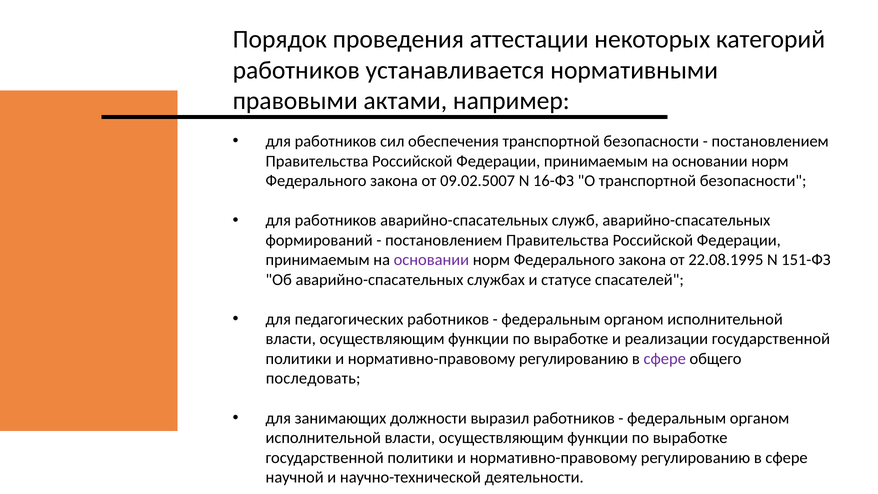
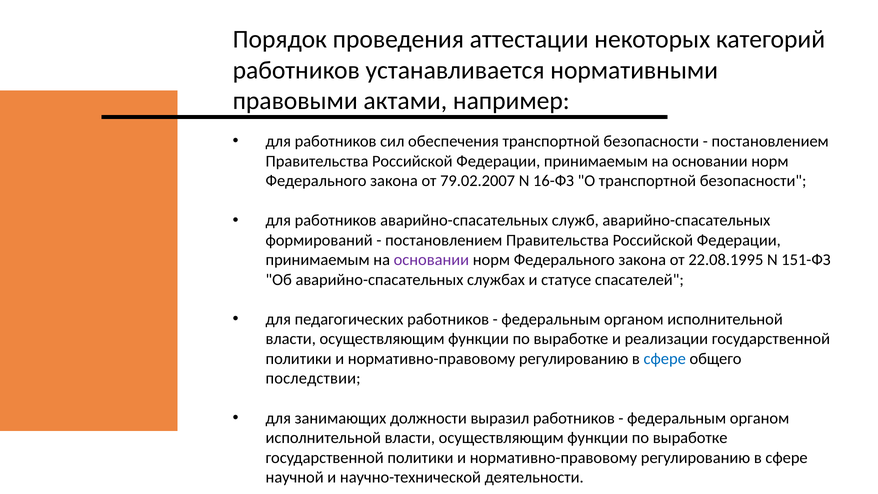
09.02.5007: 09.02.5007 -> 79.02.2007 (478, 181)
сфере colour: purple -> blue (665, 359)
последовать: последовать -> последствии (313, 378)
